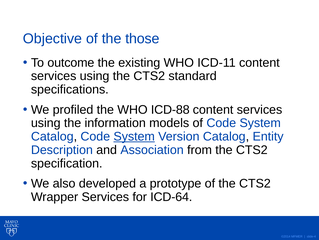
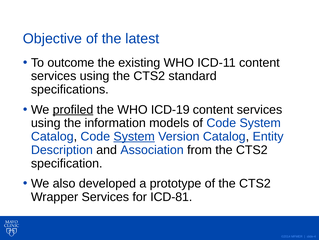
those: those -> latest (142, 38)
profiled underline: none -> present (73, 109)
ICD-88: ICD-88 -> ICD-19 (170, 109)
ICD-64: ICD-64 -> ICD-81 (171, 196)
